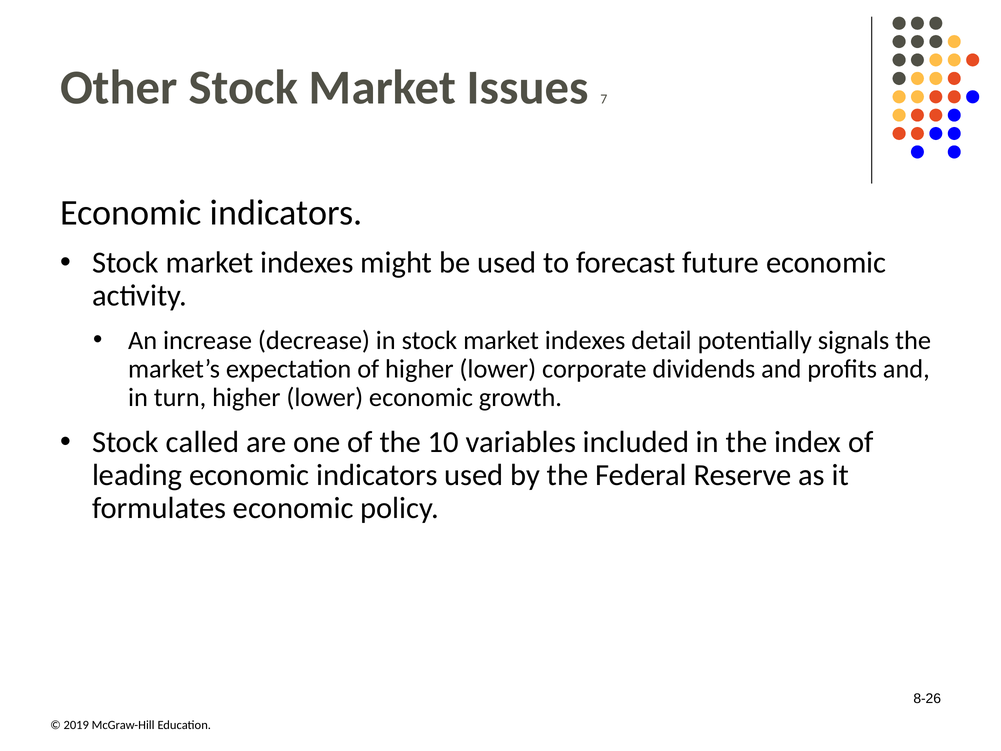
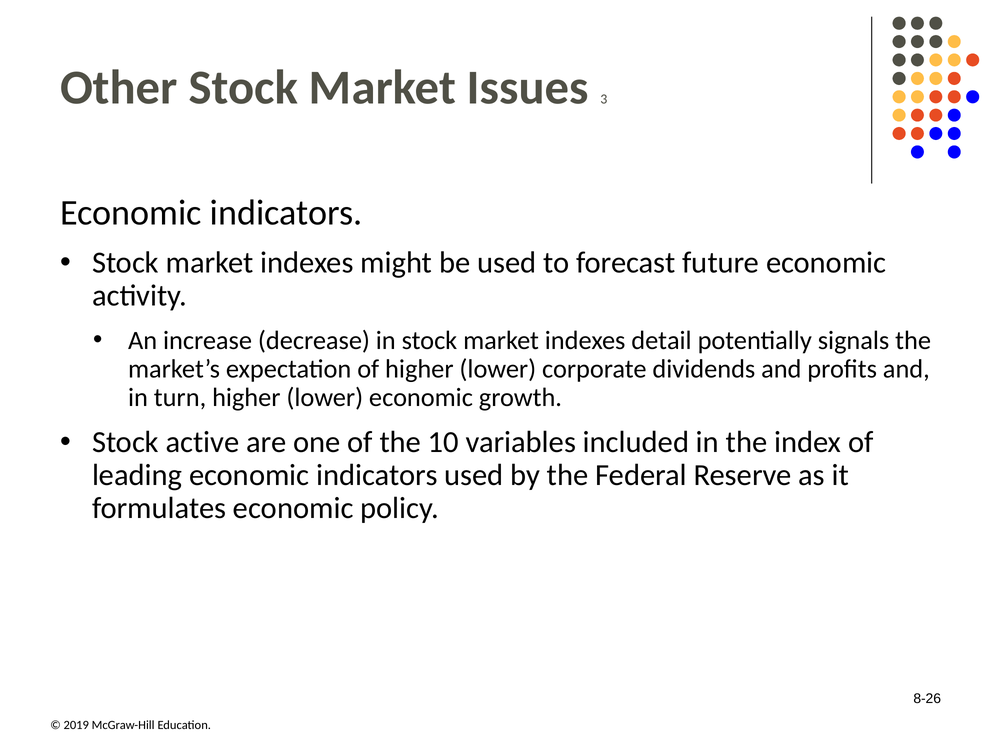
7: 7 -> 3 (604, 99)
called: called -> active (203, 442)
